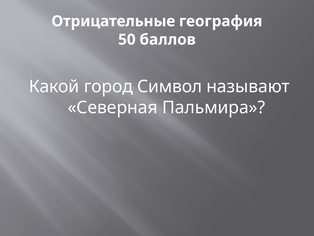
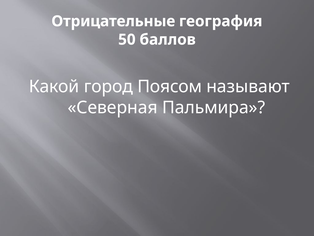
Символ: Символ -> Поясом (170, 86)
